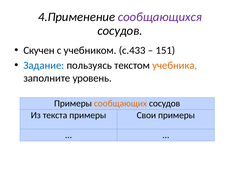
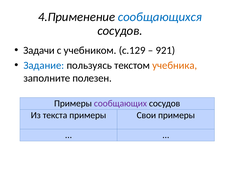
сообщающихся colour: purple -> blue (160, 17)
Скучен: Скучен -> Задачи (39, 50)
с.433: с.433 -> с.129 (132, 50)
151: 151 -> 921 (165, 50)
уровень: уровень -> полезен (92, 78)
сообщающих colour: orange -> purple (120, 103)
